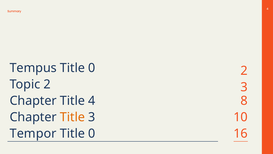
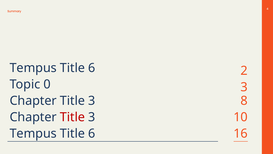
0: 0 -> 6 (92, 68)
Topic 2: 2 -> 0 (47, 84)
4: 4 -> 3 (92, 100)
Title colour: orange -> red (72, 117)
Tempor: Tempor -> Tempus (33, 133)
0: 0 -> 6 (92, 133)
